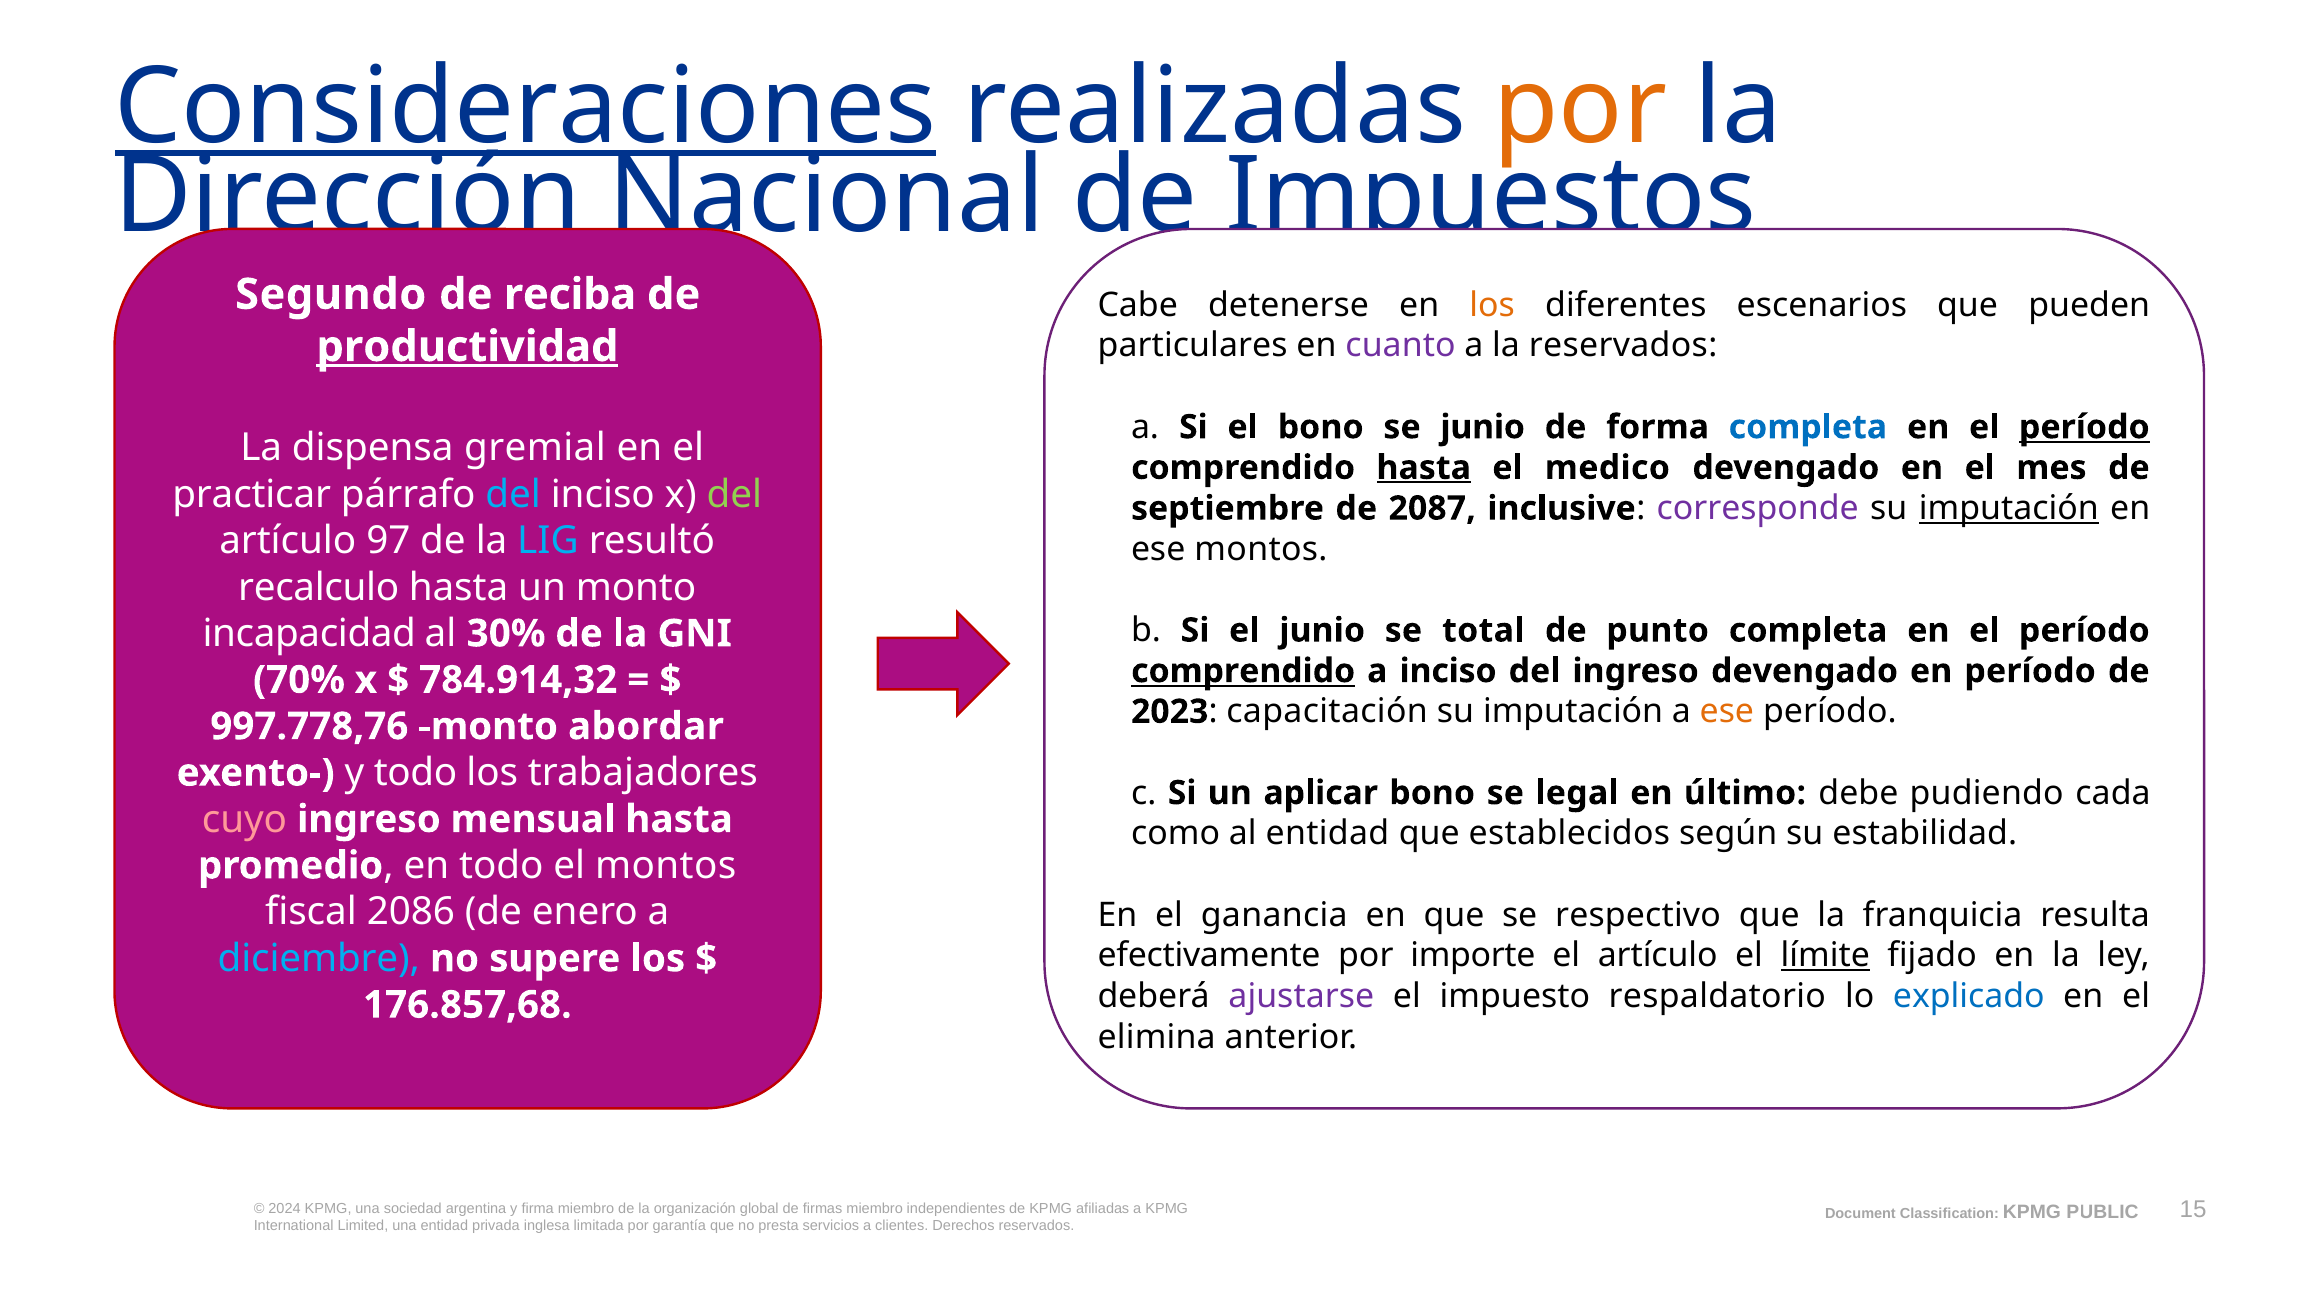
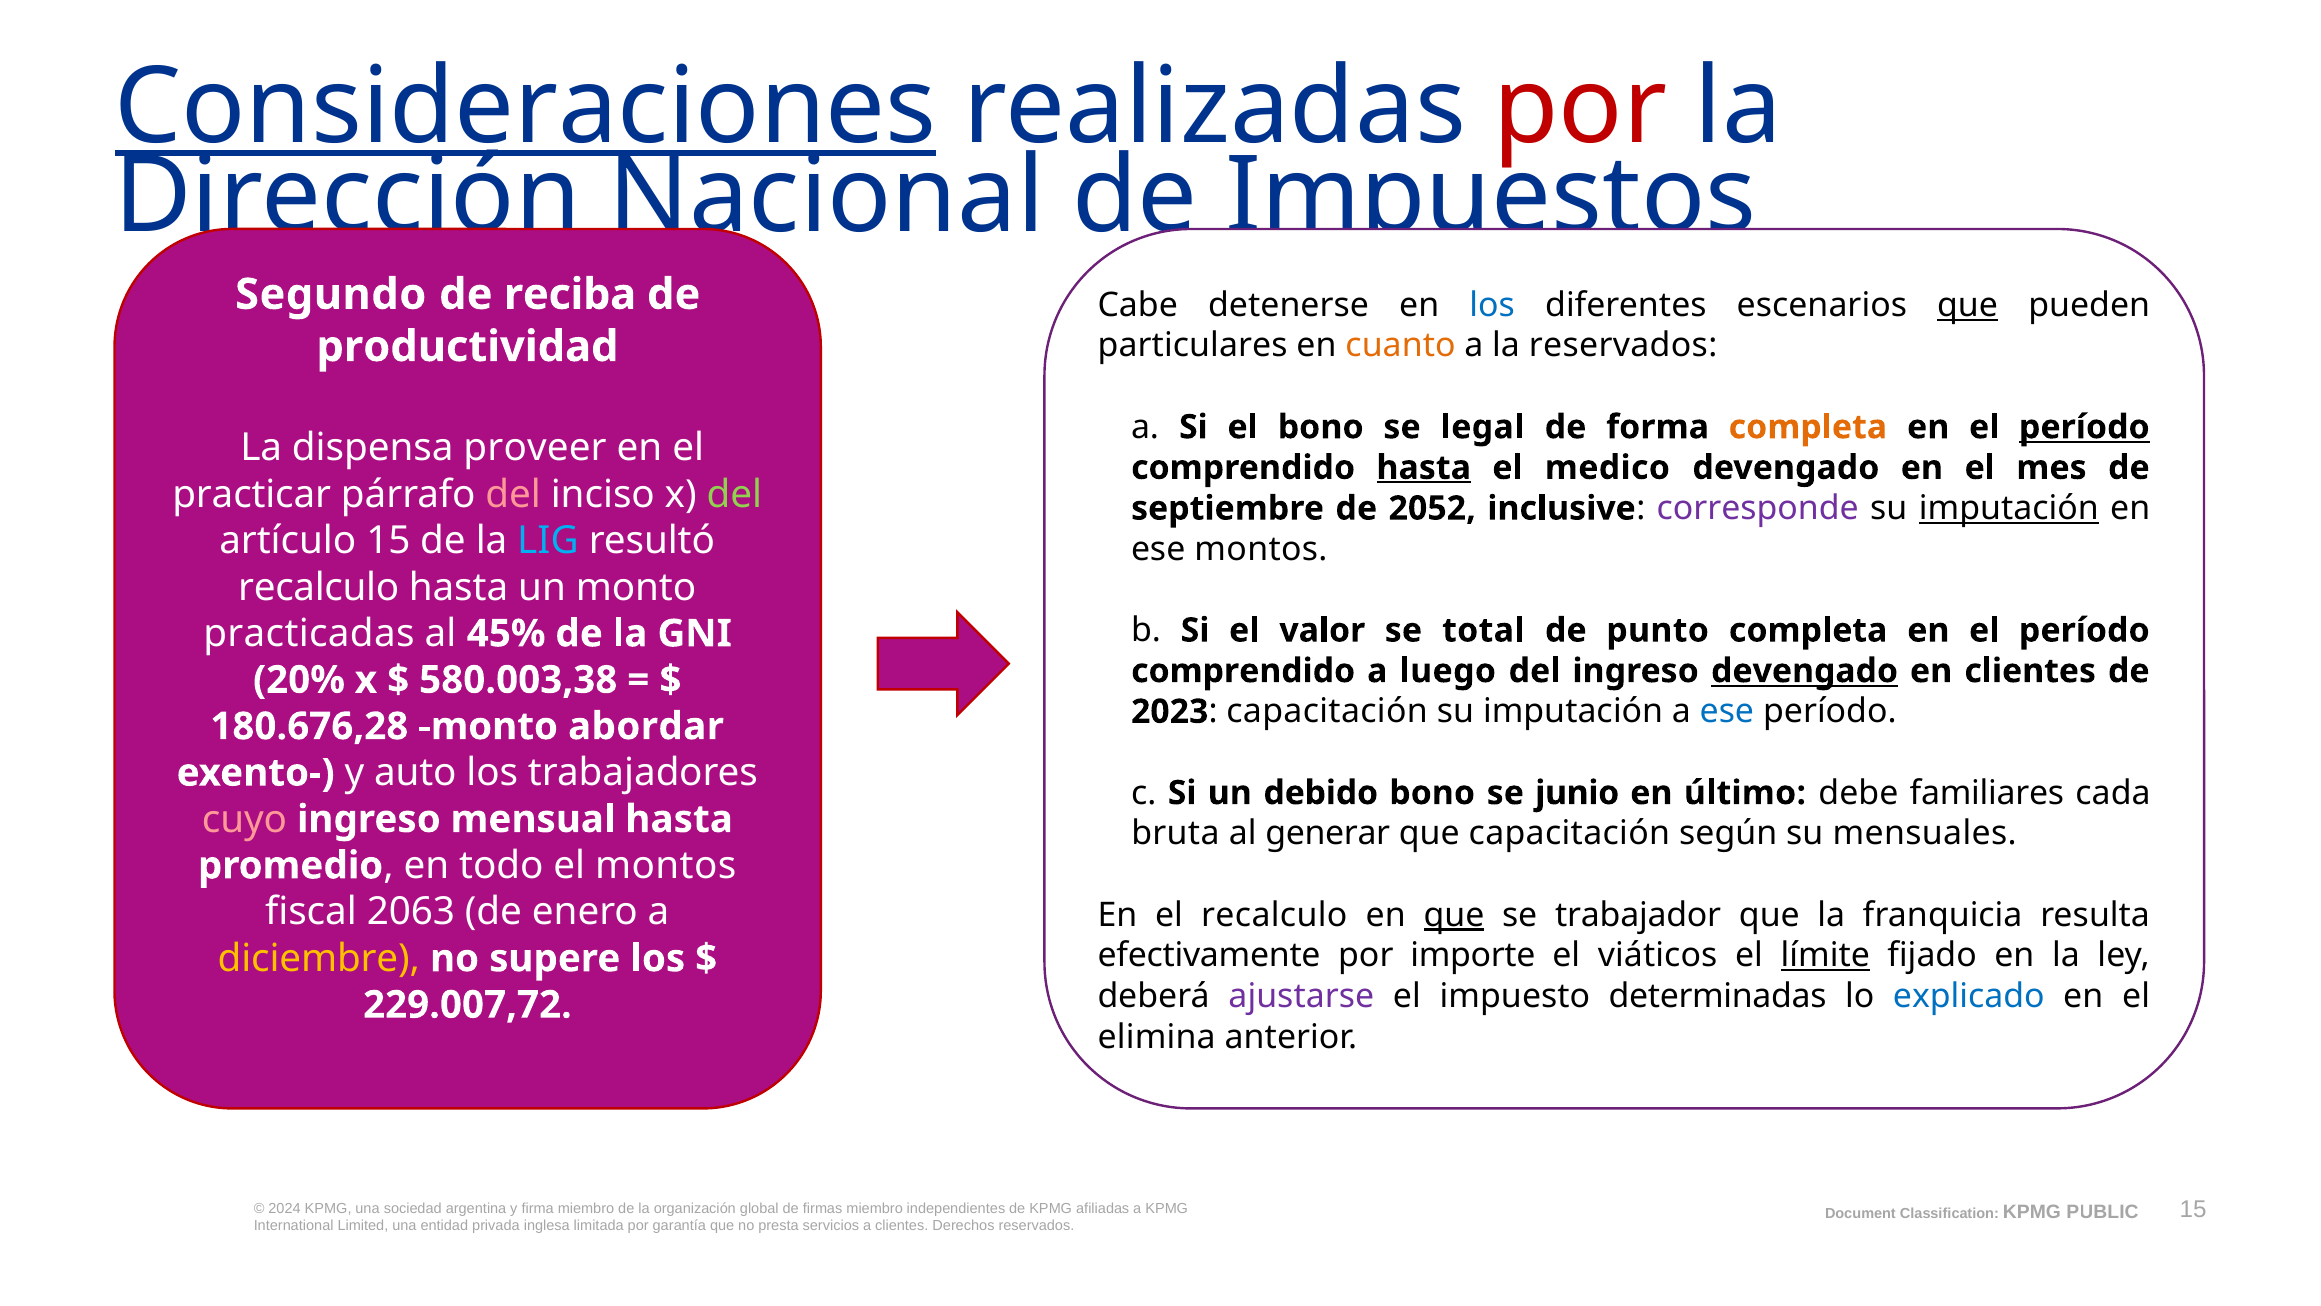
por colour: orange -> red (1580, 107)
los colour: orange -> blue (1492, 305)
que underline: none -> present (1968, 305)
cuanto colour: purple -> orange (1400, 346)
productividad underline: present -> none (467, 347)
se junio: junio -> legal (1482, 427)
completa colour: blue -> orange (1808, 427)
gremial: gremial -> proveer (535, 448)
del colour: light blue -> pink (513, 494)
2087: 2087 -> 2052 (1432, 508)
artículo 97: 97 -> 15 (388, 541)
el junio: junio -> valor (1322, 630)
incapacidad: incapacidad -> practicadas (309, 633)
30%: 30% -> 45% (506, 633)
comprendido underline: present -> none (1243, 671)
a inciso: inciso -> luego (1448, 671)
devengado underline: none -> present (1805, 671)
en período: período -> clientes (2030, 671)
70%: 70% -> 20% (299, 680)
784.914,32: 784.914,32 -> 580.003,38 (518, 680)
ese colour: orange -> blue (1727, 711)
997.778,76: 997.778,76 -> 180.676,28 (309, 726)
y todo: todo -> auto (415, 773)
aplicar: aplicar -> debido (1321, 793)
legal: legal -> junio (1577, 793)
pudiendo: pudiendo -> familiares (1987, 793)
como: como -> bruta (1175, 833)
al entidad: entidad -> generar (1328, 833)
que establecidos: establecidos -> capacitación (1569, 833)
estabilidad: estabilidad -> mensuales (1925, 833)
2086: 2086 -> 2063 (411, 912)
el ganancia: ganancia -> recalculo (1274, 915)
que underline: none -> present (1454, 915)
respectivo: respectivo -> trabajador (1638, 915)
el artículo: artículo -> viáticos (1658, 955)
diciembre colour: light blue -> yellow (319, 958)
respaldatorio: respaldatorio -> determinadas (1718, 996)
176.857,68: 176.857,68 -> 229.007,72 (467, 1005)
